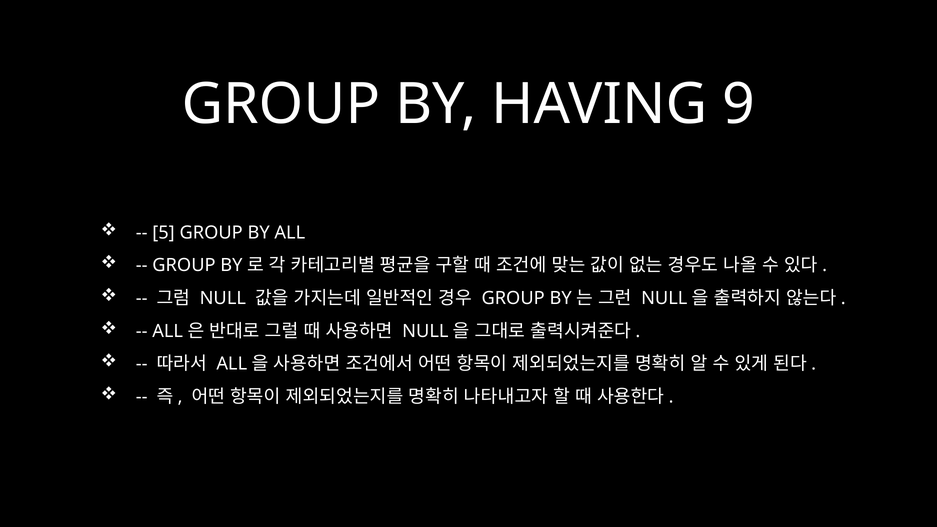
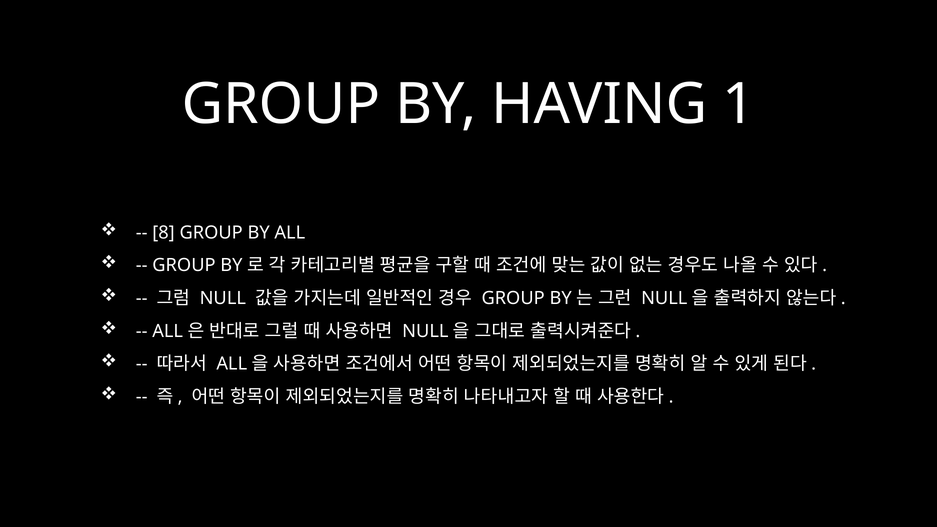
9: 9 -> 1 (739, 104)
5: 5 -> 8 (163, 233)
